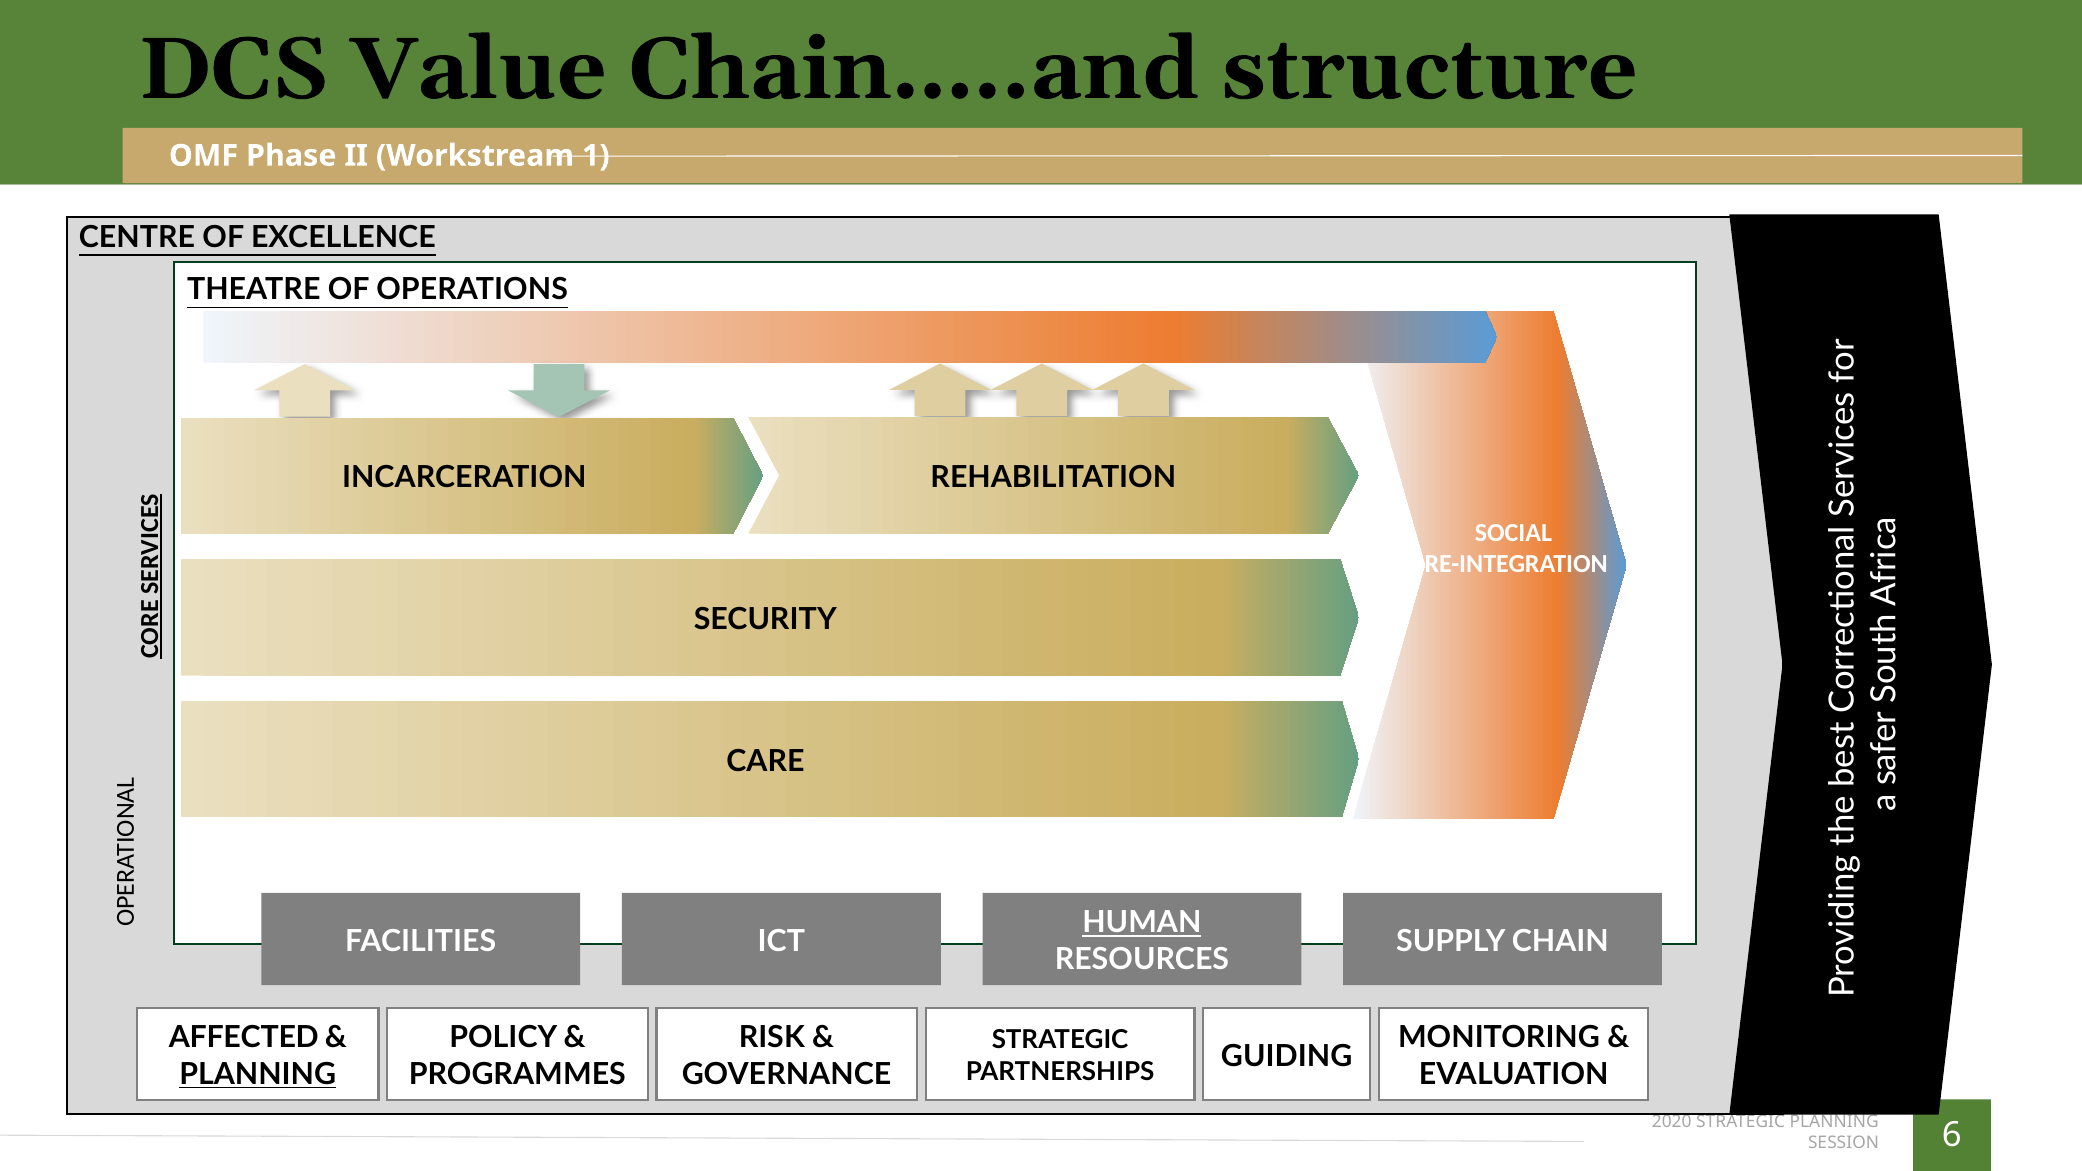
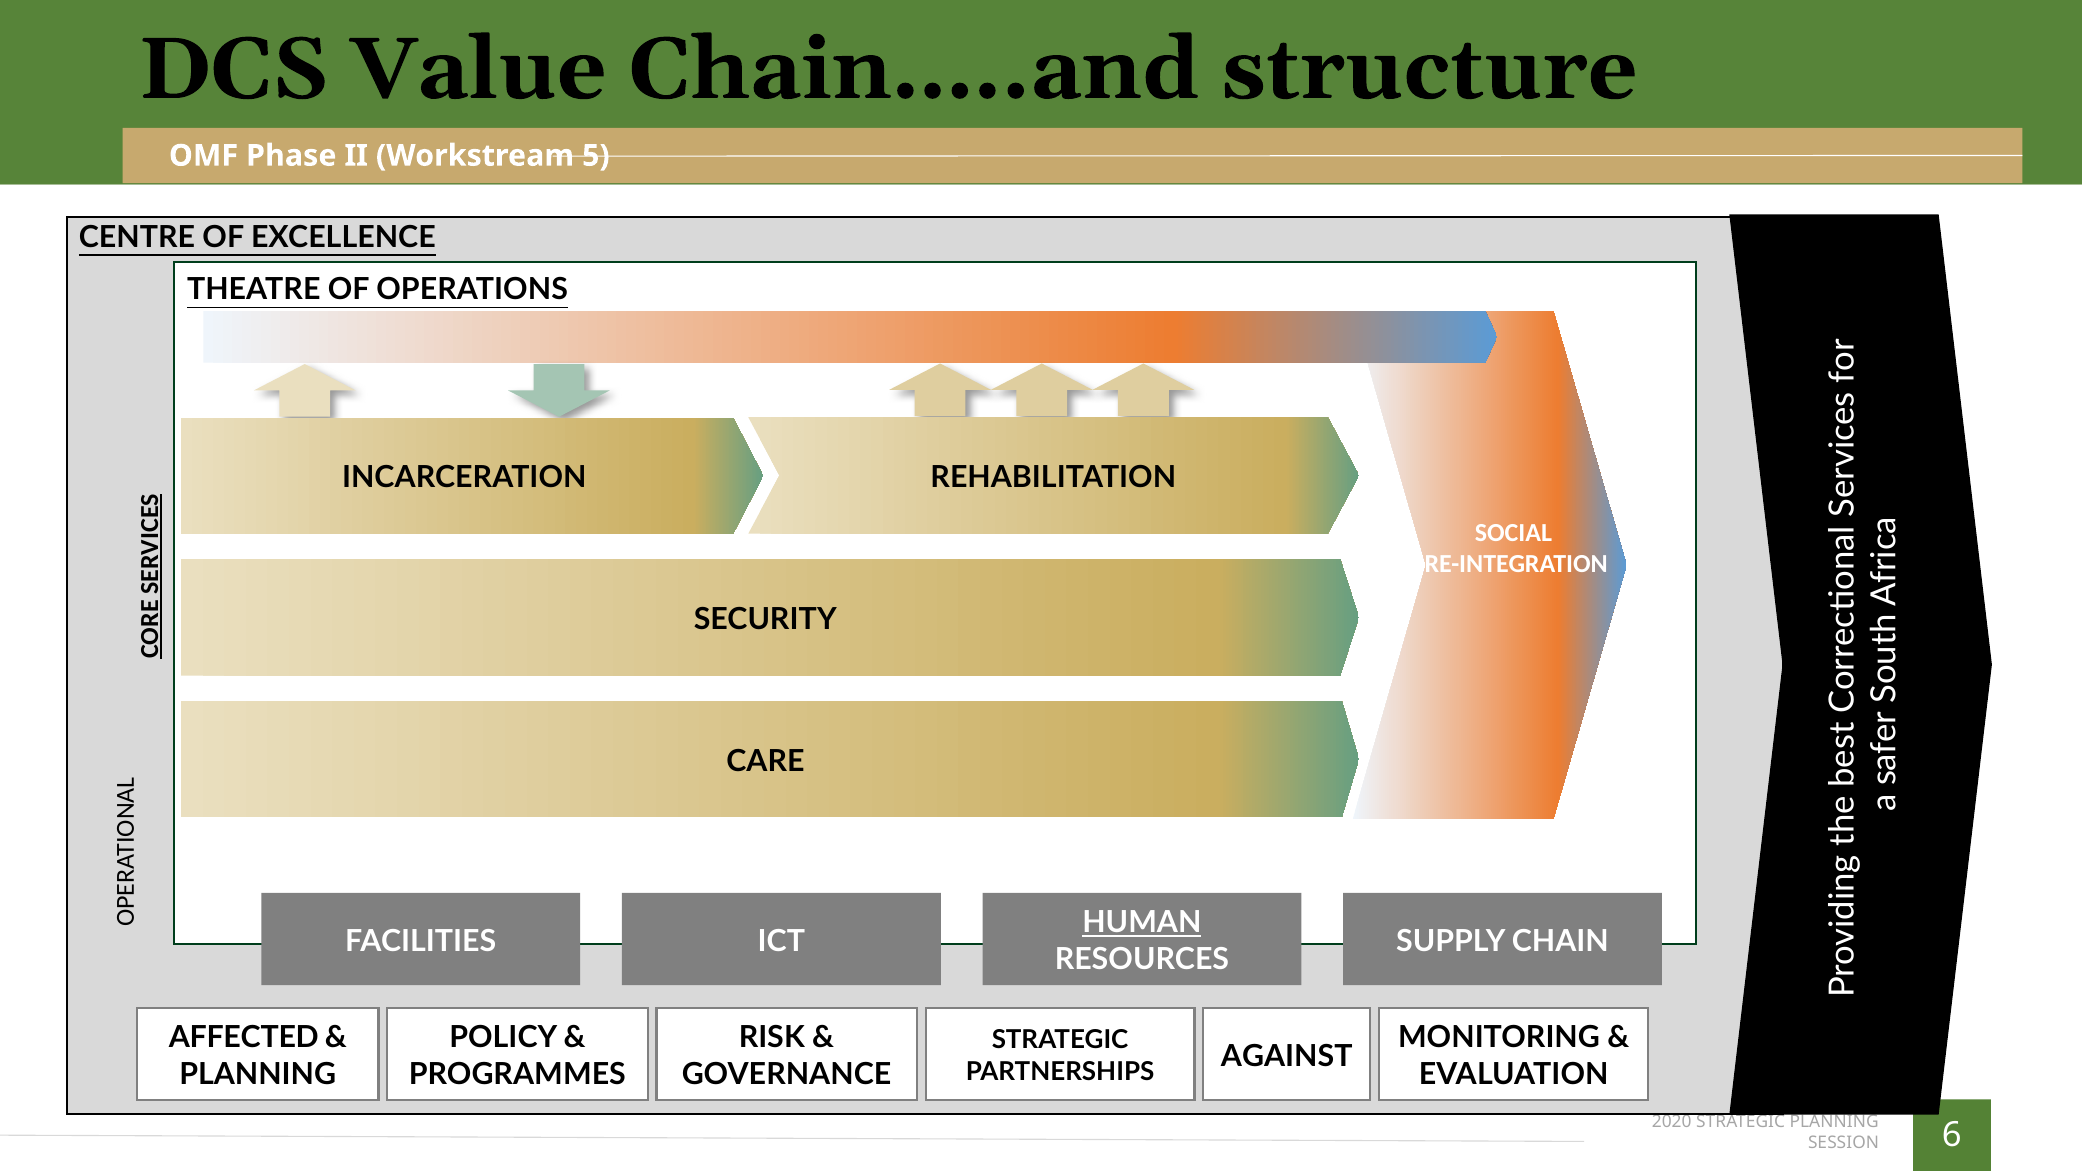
1: 1 -> 5 (596, 156)
GUIDING: GUIDING -> AGAINST (1287, 1056)
PLANNING underline: present -> none (258, 1074)
